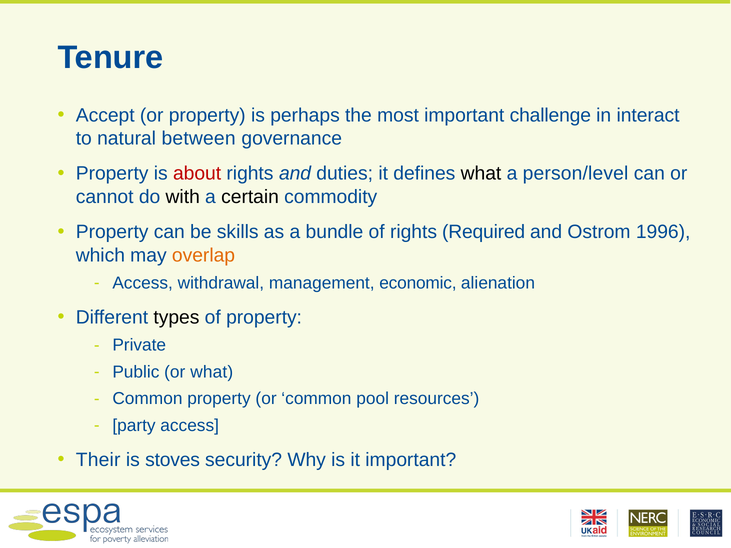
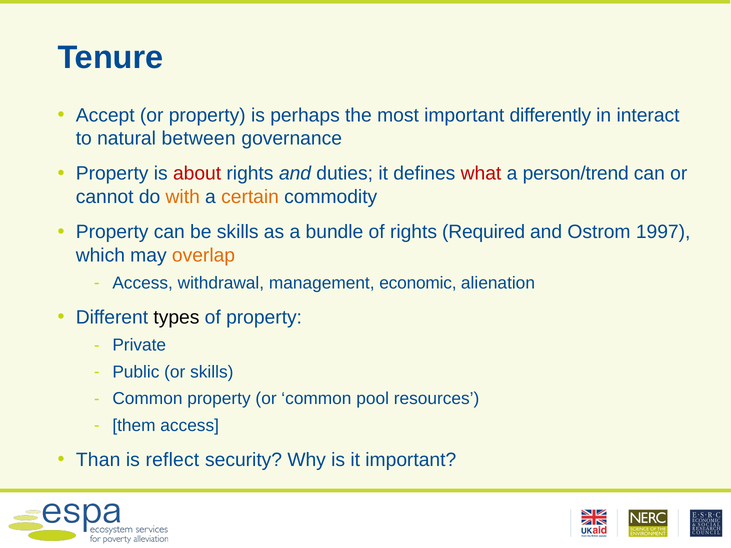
challenge: challenge -> differently (550, 115)
what colour: black -> red (481, 174)
person/level: person/level -> person/trend (576, 174)
with colour: black -> orange (183, 197)
certain colour: black -> orange (250, 197)
1996: 1996 -> 1997 (663, 232)
or what: what -> skills (212, 372)
party: party -> them (134, 426)
Their: Their -> Than (98, 460)
stoves: stoves -> reflect (172, 460)
